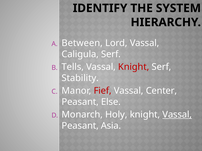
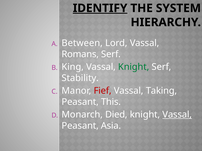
IDENTIFY underline: none -> present (100, 8)
Caligula: Caligula -> Romans (80, 54)
Tells: Tells -> King (73, 67)
Knight colour: red -> green (134, 67)
Center: Center -> Taking (161, 91)
Else: Else -> This (111, 102)
Holy: Holy -> Died (116, 115)
